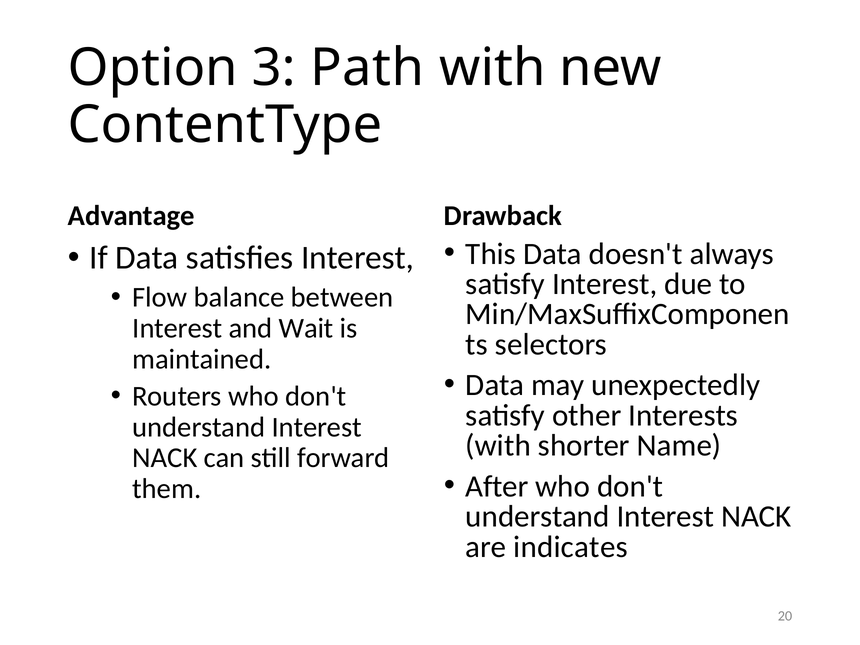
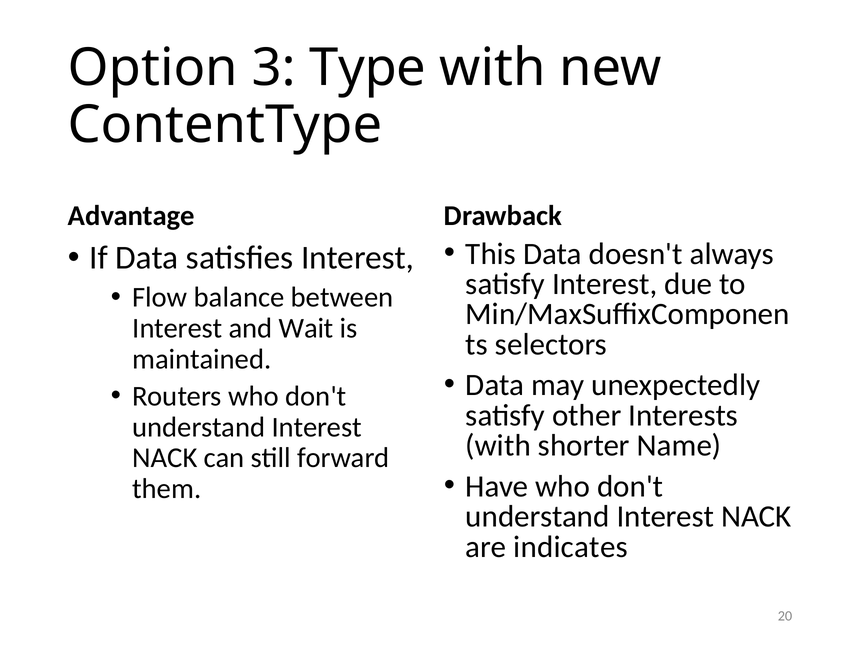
Path: Path -> Type (368, 68)
After: After -> Have (497, 486)
